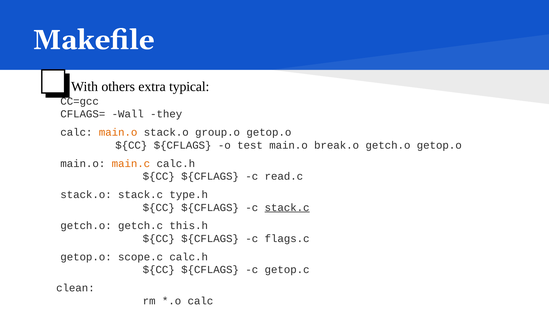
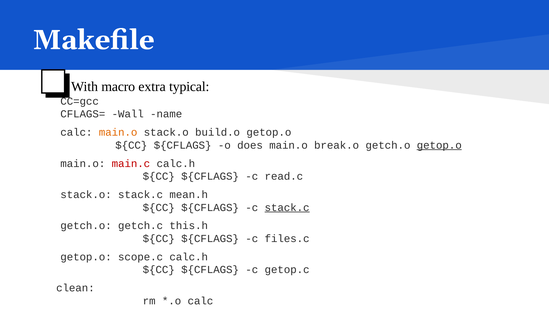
others: others -> macro (118, 87)
they: they -> name (166, 114)
group.o: group.o -> build.o (218, 132)
test: test -> does (250, 145)
getop.o underline: none -> present (439, 145)
main.c colour: orange -> red (131, 163)
type.h: type.h -> mean.h (189, 195)
flags.c: flags.c -> files.c (287, 238)
